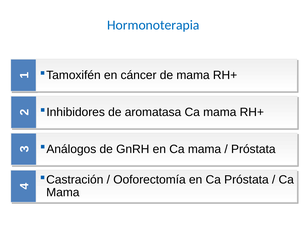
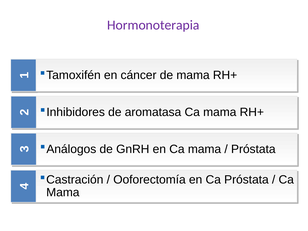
Hormonoterapia colour: blue -> purple (153, 25)
